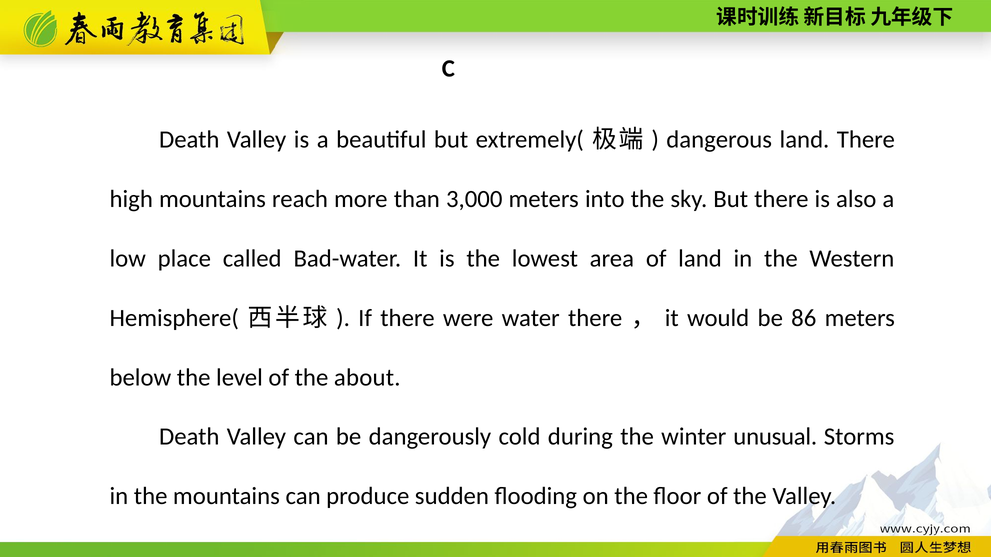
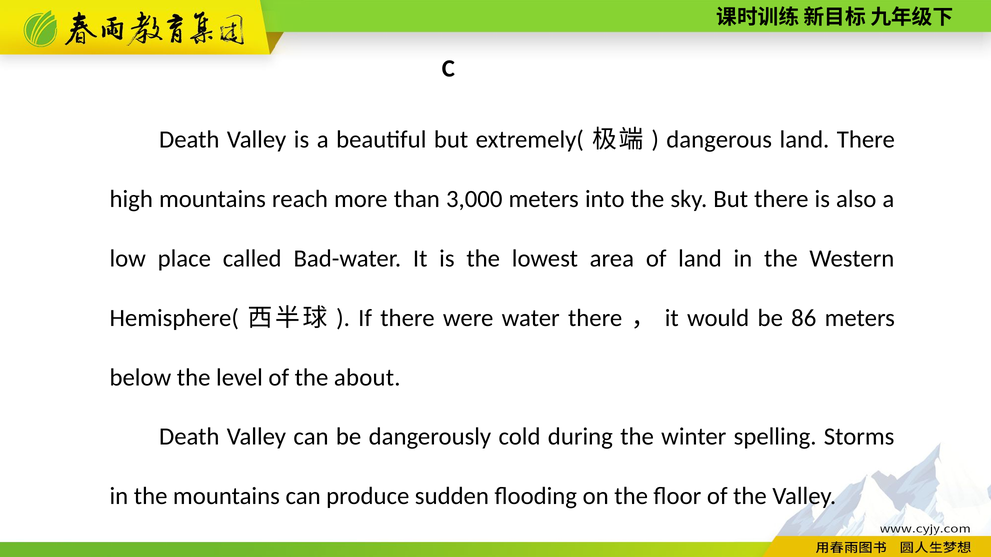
unusual: unusual -> spelling (775, 437)
